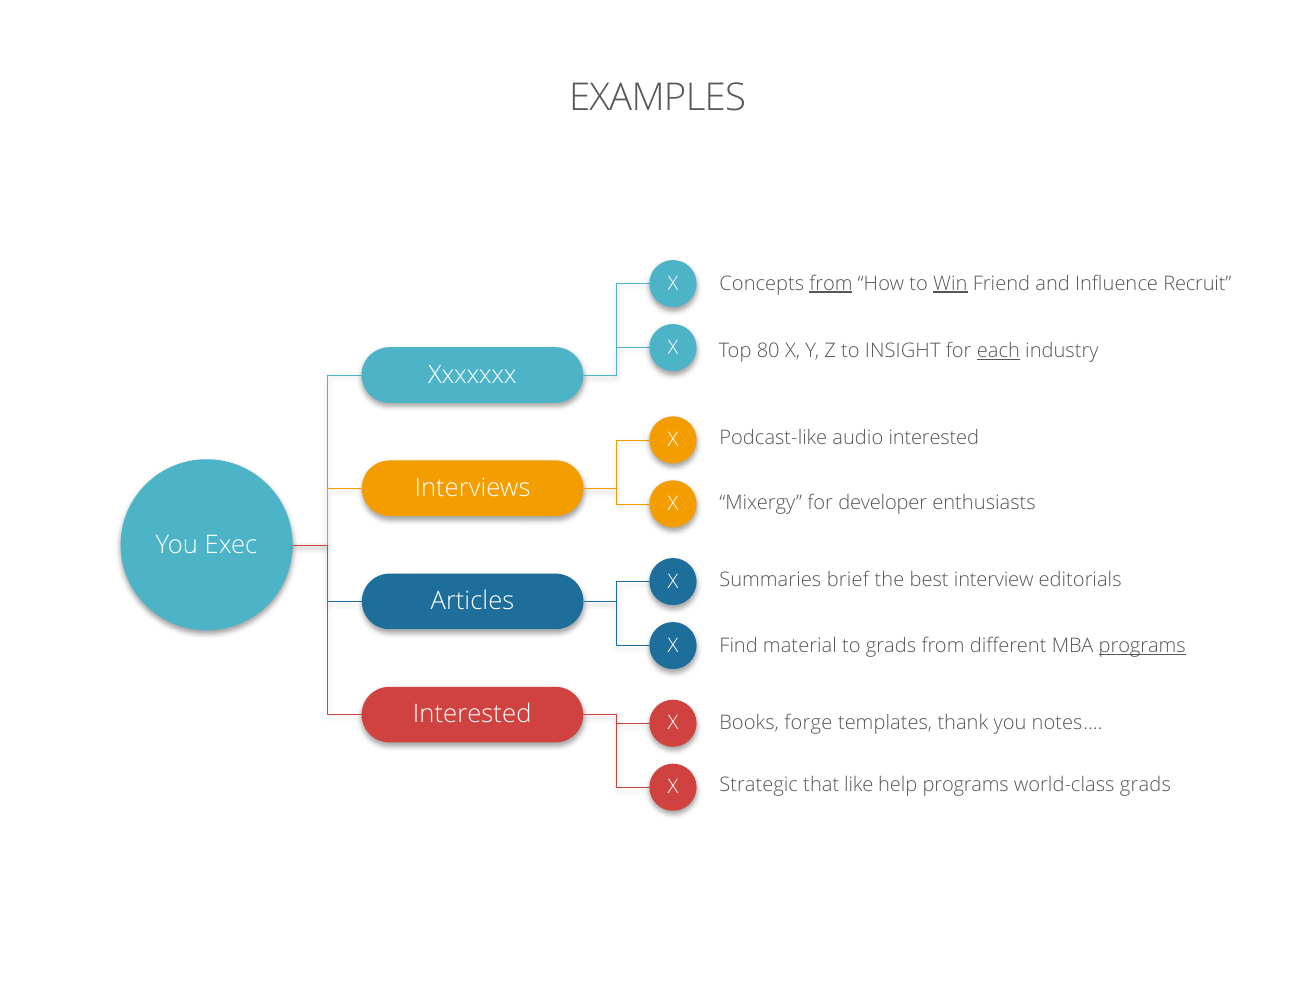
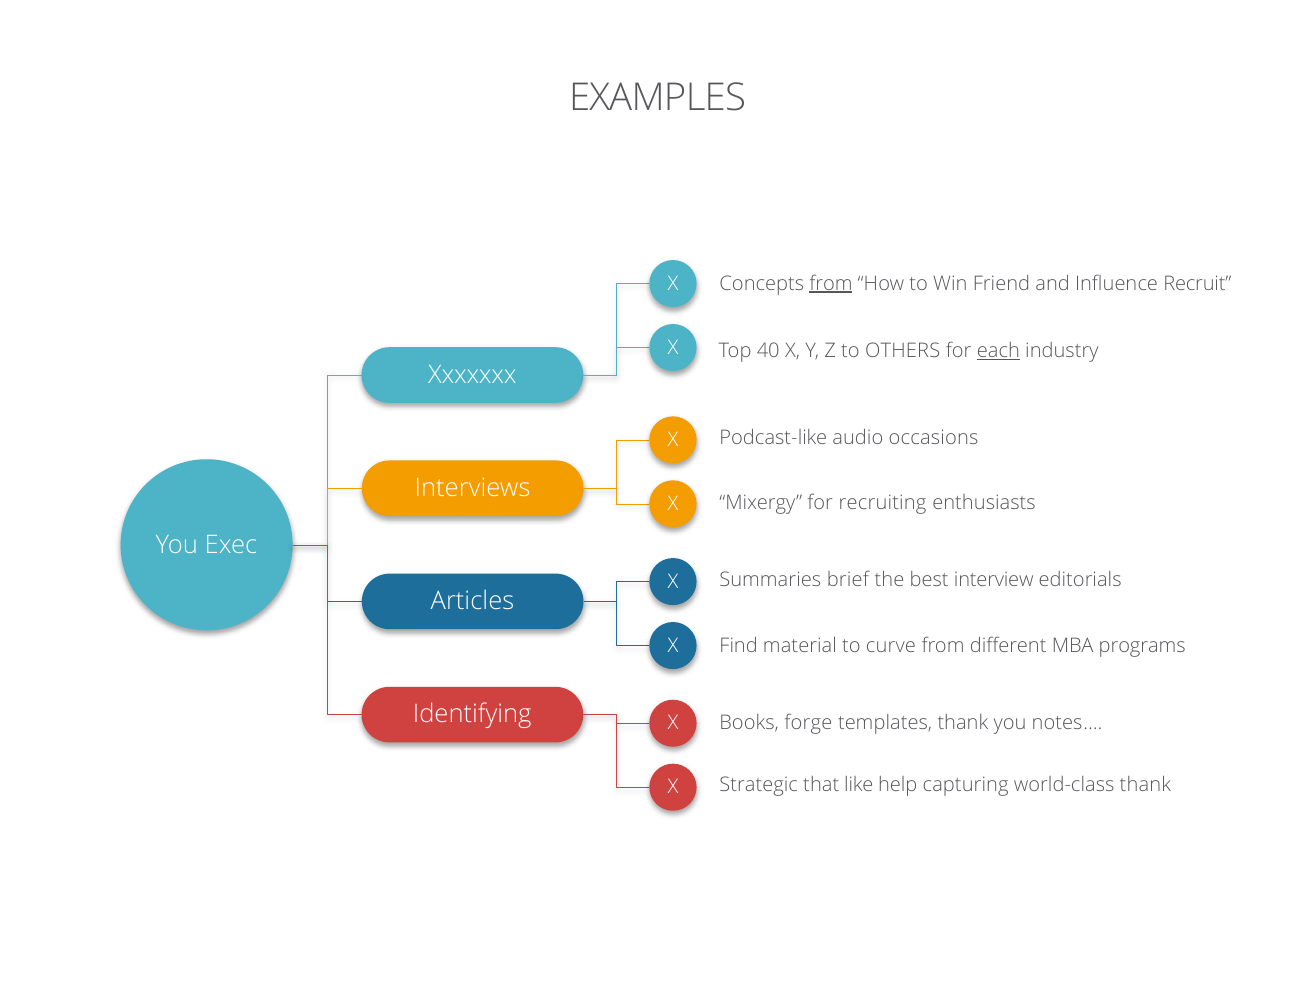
Win underline: present -> none (950, 283)
80: 80 -> 40 (768, 351)
INSIGHT: INSIGHT -> OTHERS (903, 351)
audio interested: interested -> occasions (934, 438)
developer: developer -> recruiting (883, 503)
to grads: grads -> curve (891, 646)
programs underline: present -> none (1142, 646)
Interested: Interested -> Identifying (472, 715)
help programs: programs -> capturing (966, 785)
world-class grads: grads -> thank (1145, 785)
